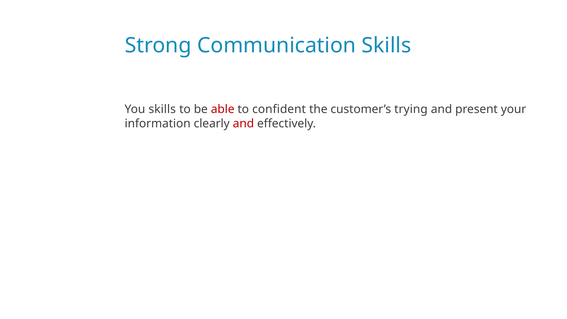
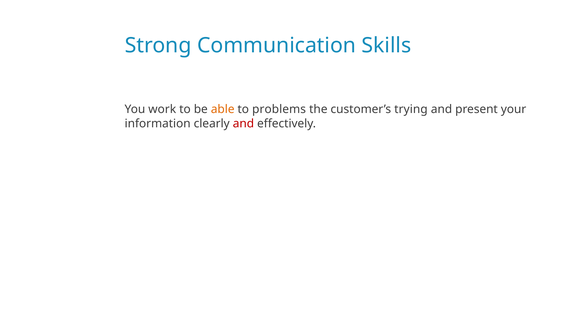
You skills: skills -> work (162, 109)
able colour: red -> orange (223, 109)
confident: confident -> problems (279, 109)
